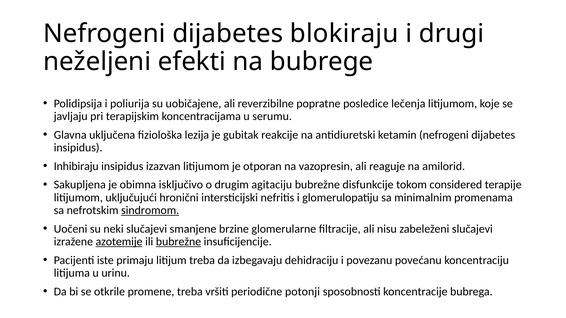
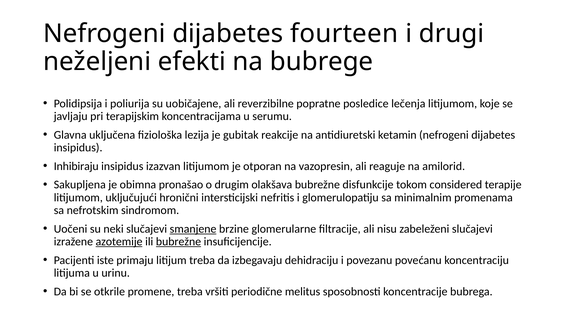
blokiraju: blokiraju -> fourteen (344, 34)
isključivo: isključivo -> pronašao (181, 185)
agitaciju: agitaciju -> olakšava (272, 185)
sindromom underline: present -> none (150, 210)
smanjene underline: none -> present (193, 229)
potonji: potonji -> melitus (303, 292)
